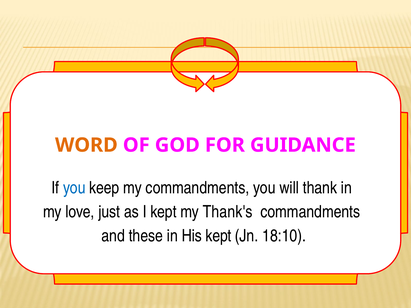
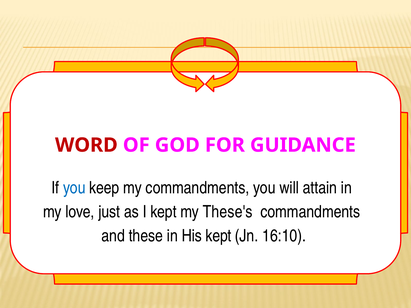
WORD colour: orange -> red (86, 145)
thank: thank -> attain (320, 188)
Thank's: Thank's -> These's (228, 212)
18:10: 18:10 -> 16:10 (284, 236)
